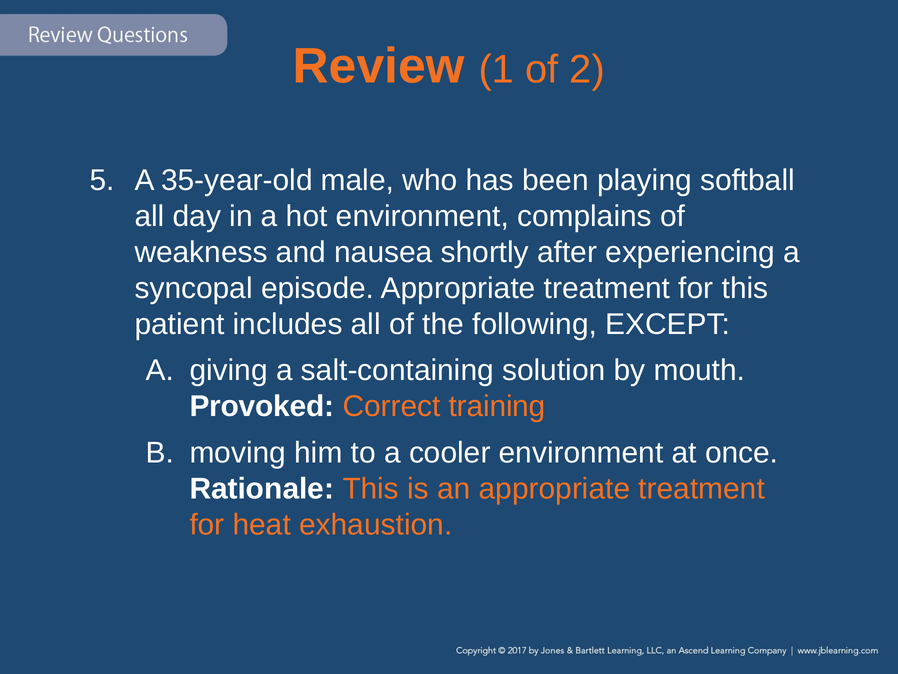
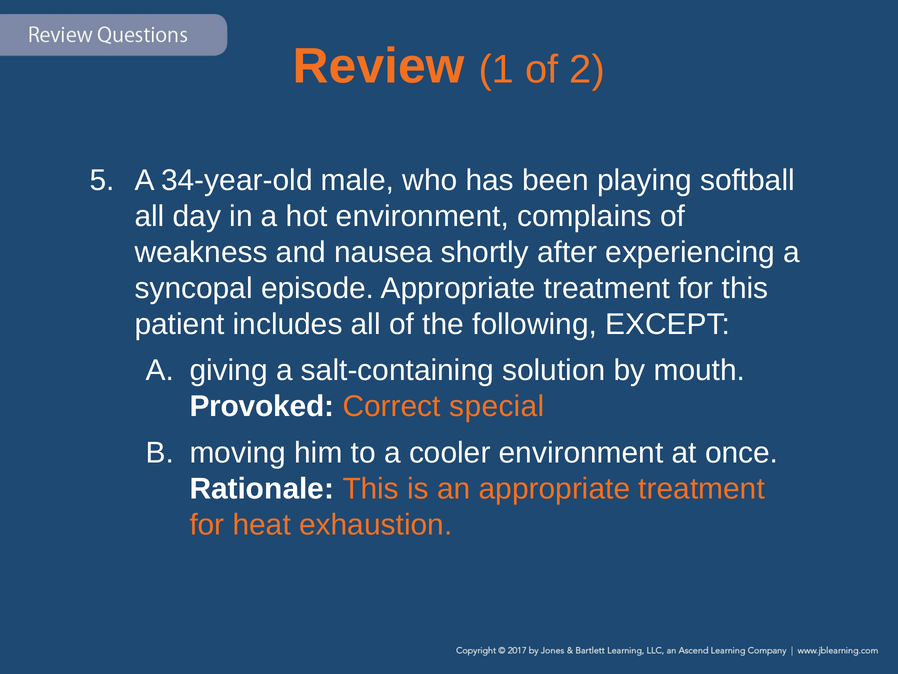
35-year-old: 35-year-old -> 34-year-old (237, 180)
training: training -> special (497, 406)
